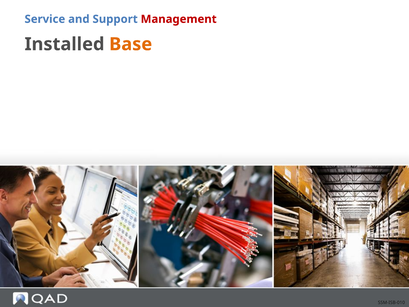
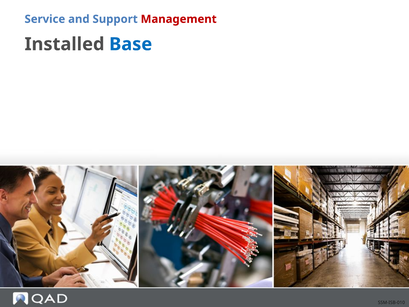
Base colour: orange -> blue (131, 44)
